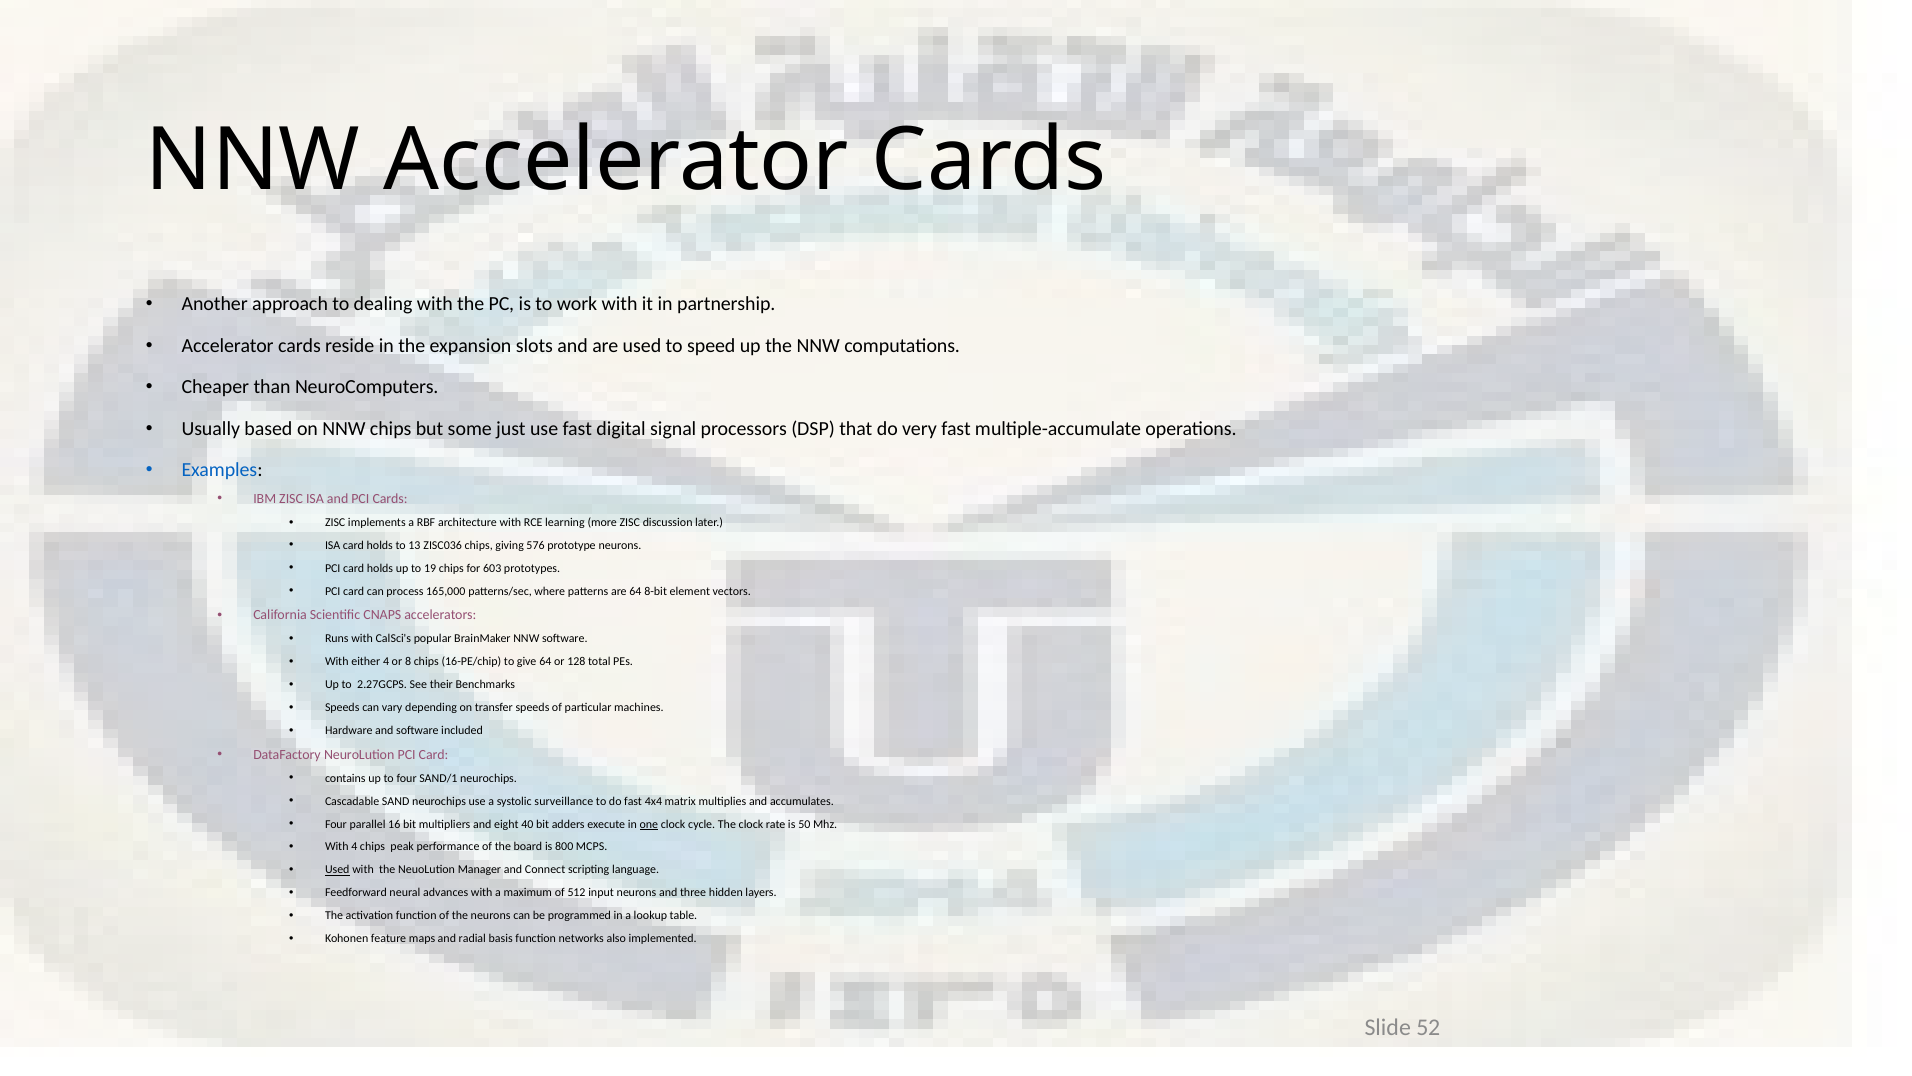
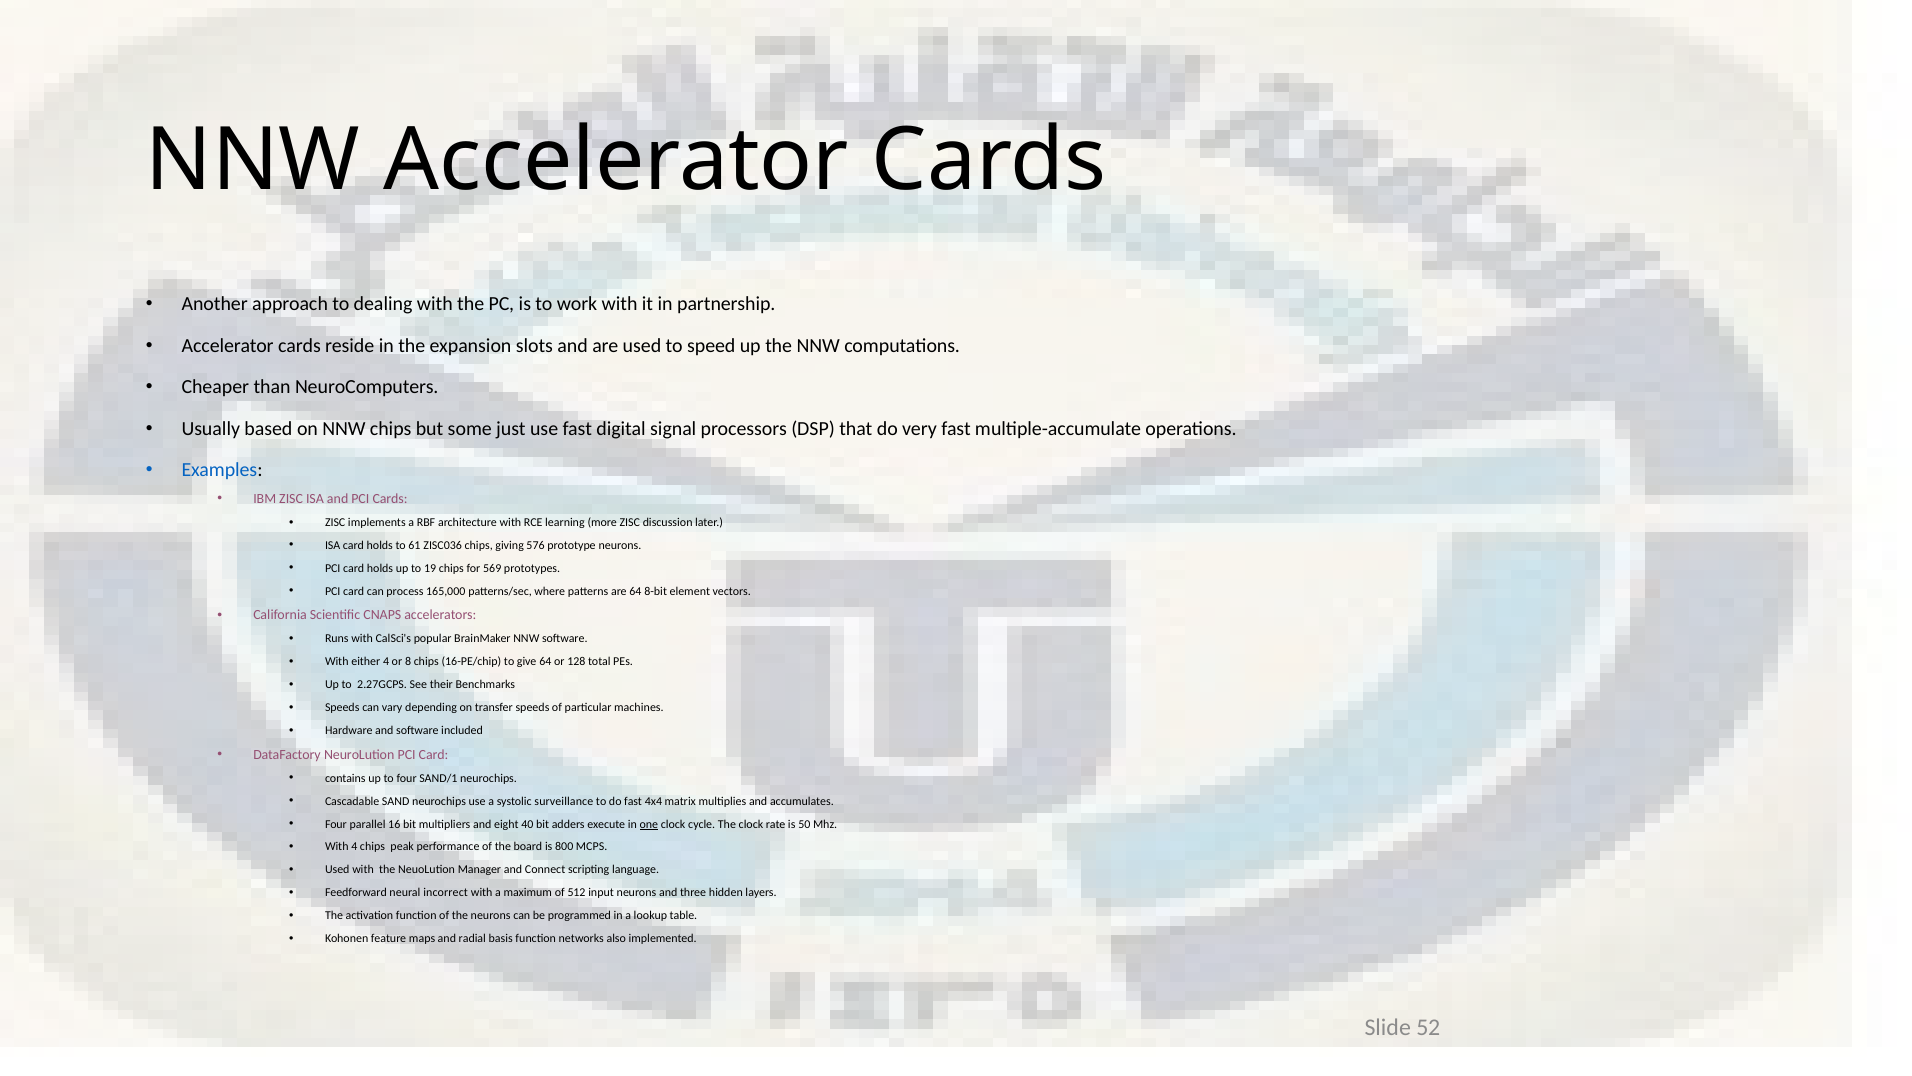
13: 13 -> 61 (415, 545)
603: 603 -> 569 (492, 568)
Used underline: present -> none (337, 869)
advances: advances -> incorrect (446, 892)
